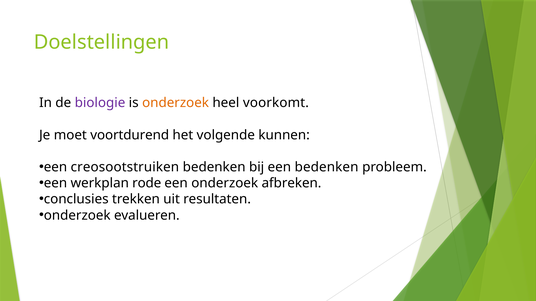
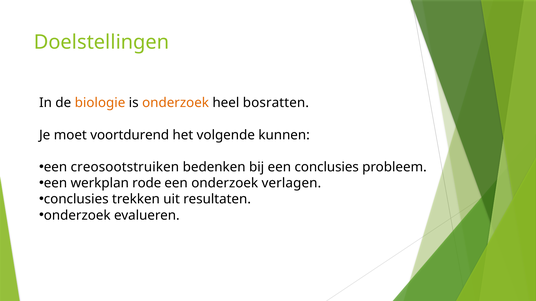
biologie colour: purple -> orange (100, 103)
voorkomt: voorkomt -> bosratten (276, 103)
een bedenken: bedenken -> conclusies (327, 167)
afbreken: afbreken -> verlagen (291, 183)
